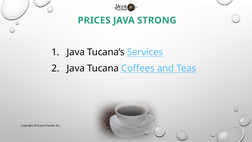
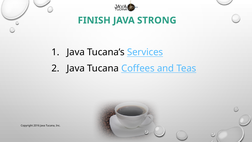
PRICES: PRICES -> FINISH (94, 20)
